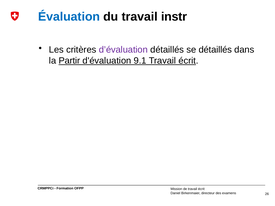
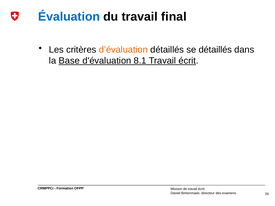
instr: instr -> final (174, 17)
d’évaluation colour: purple -> orange (123, 50)
Partir: Partir -> Base (69, 61)
9.1: 9.1 -> 8.1 (140, 61)
